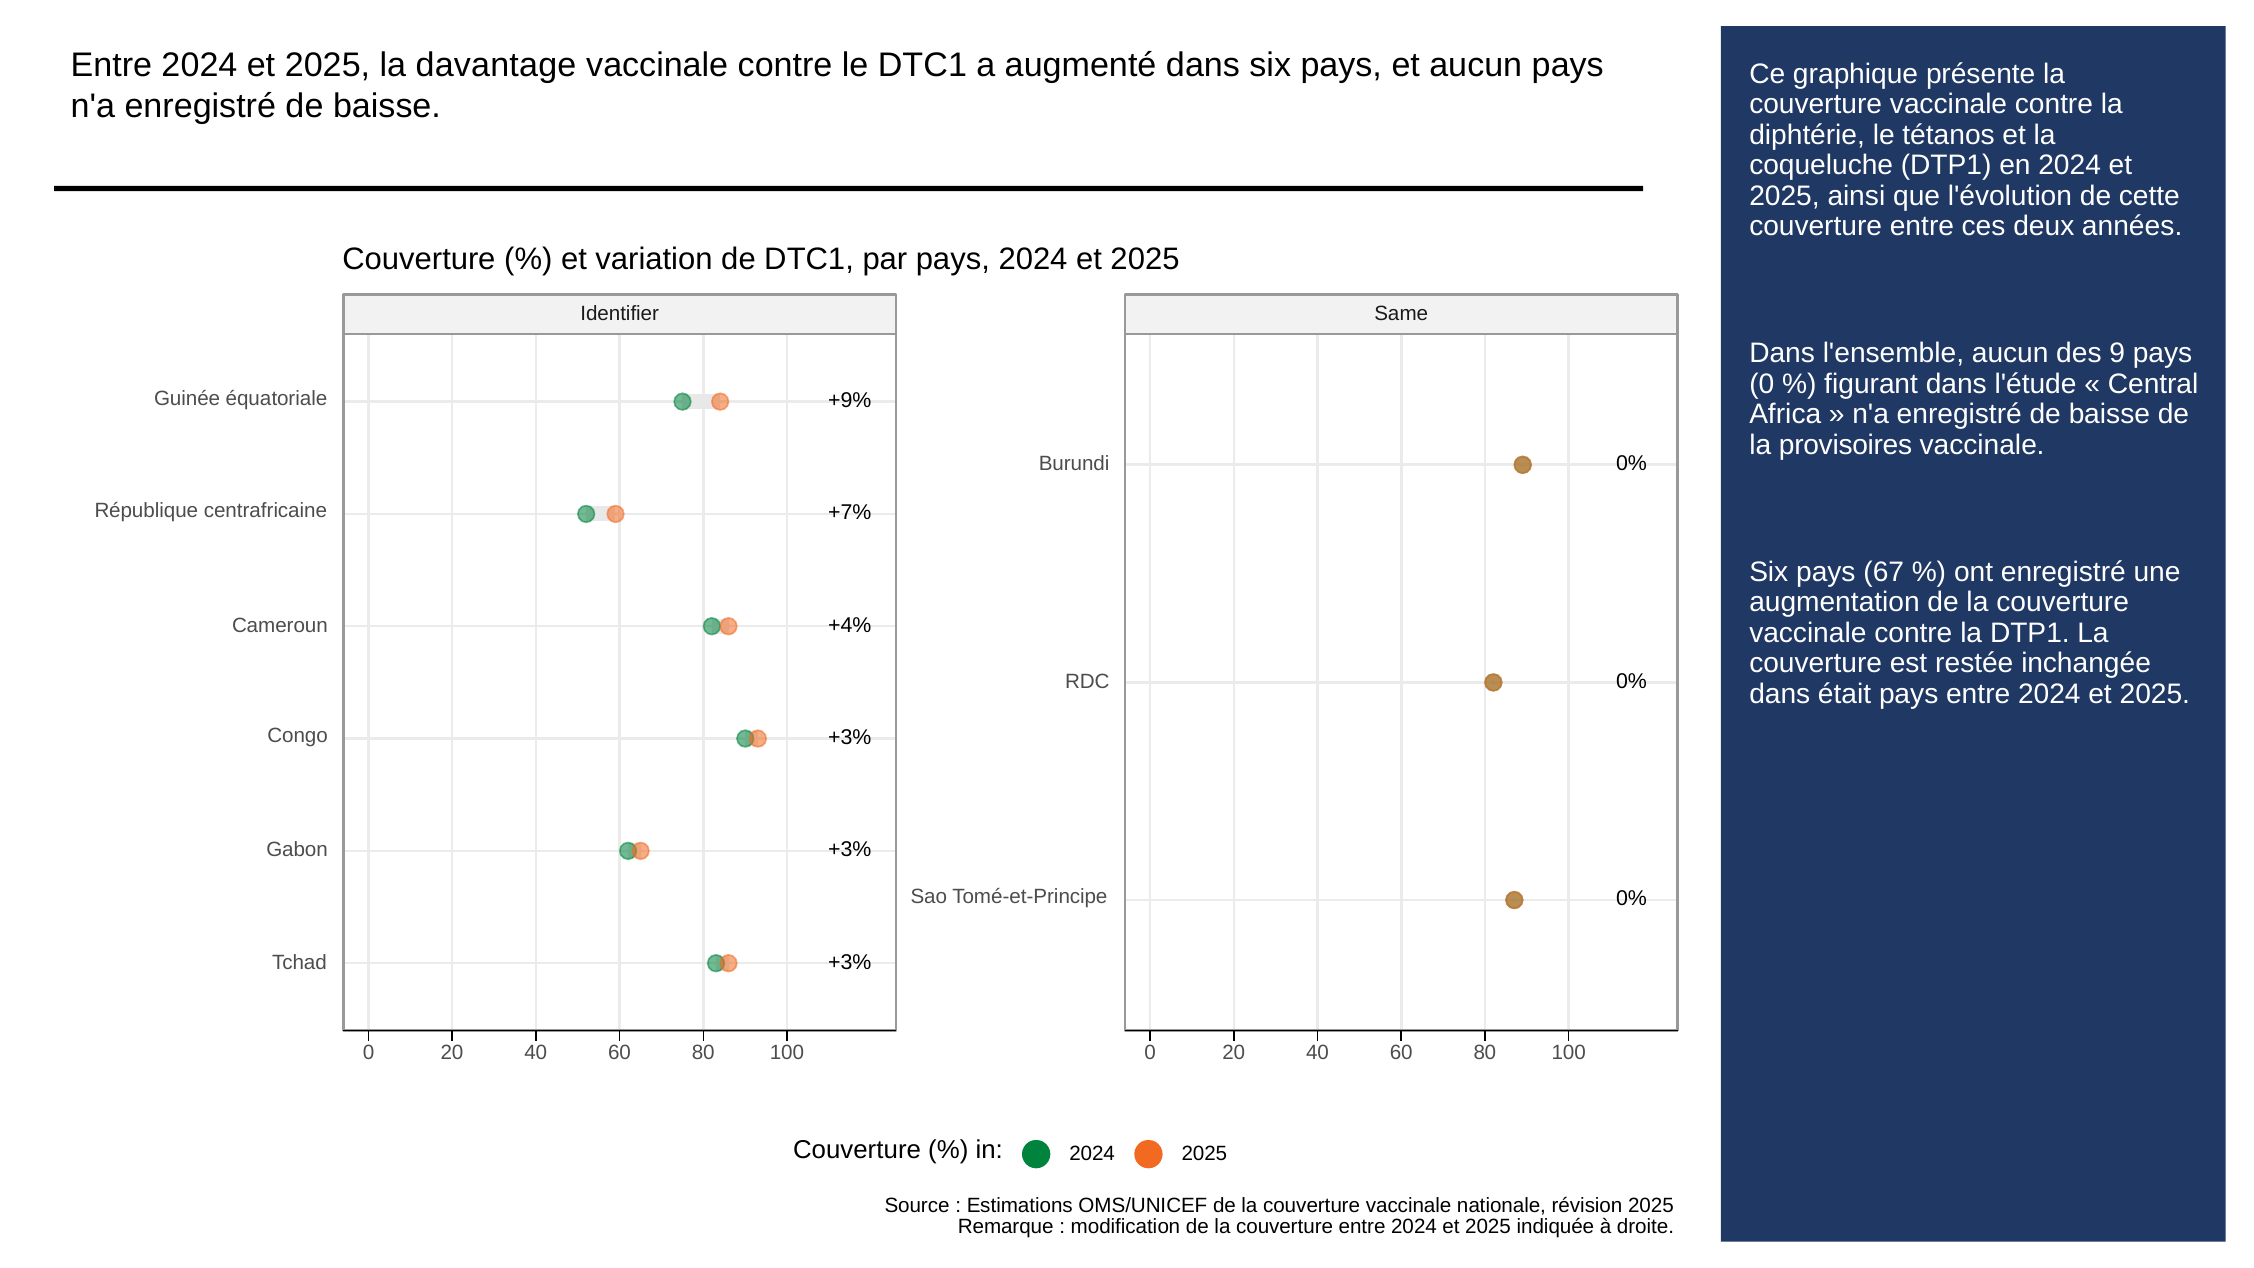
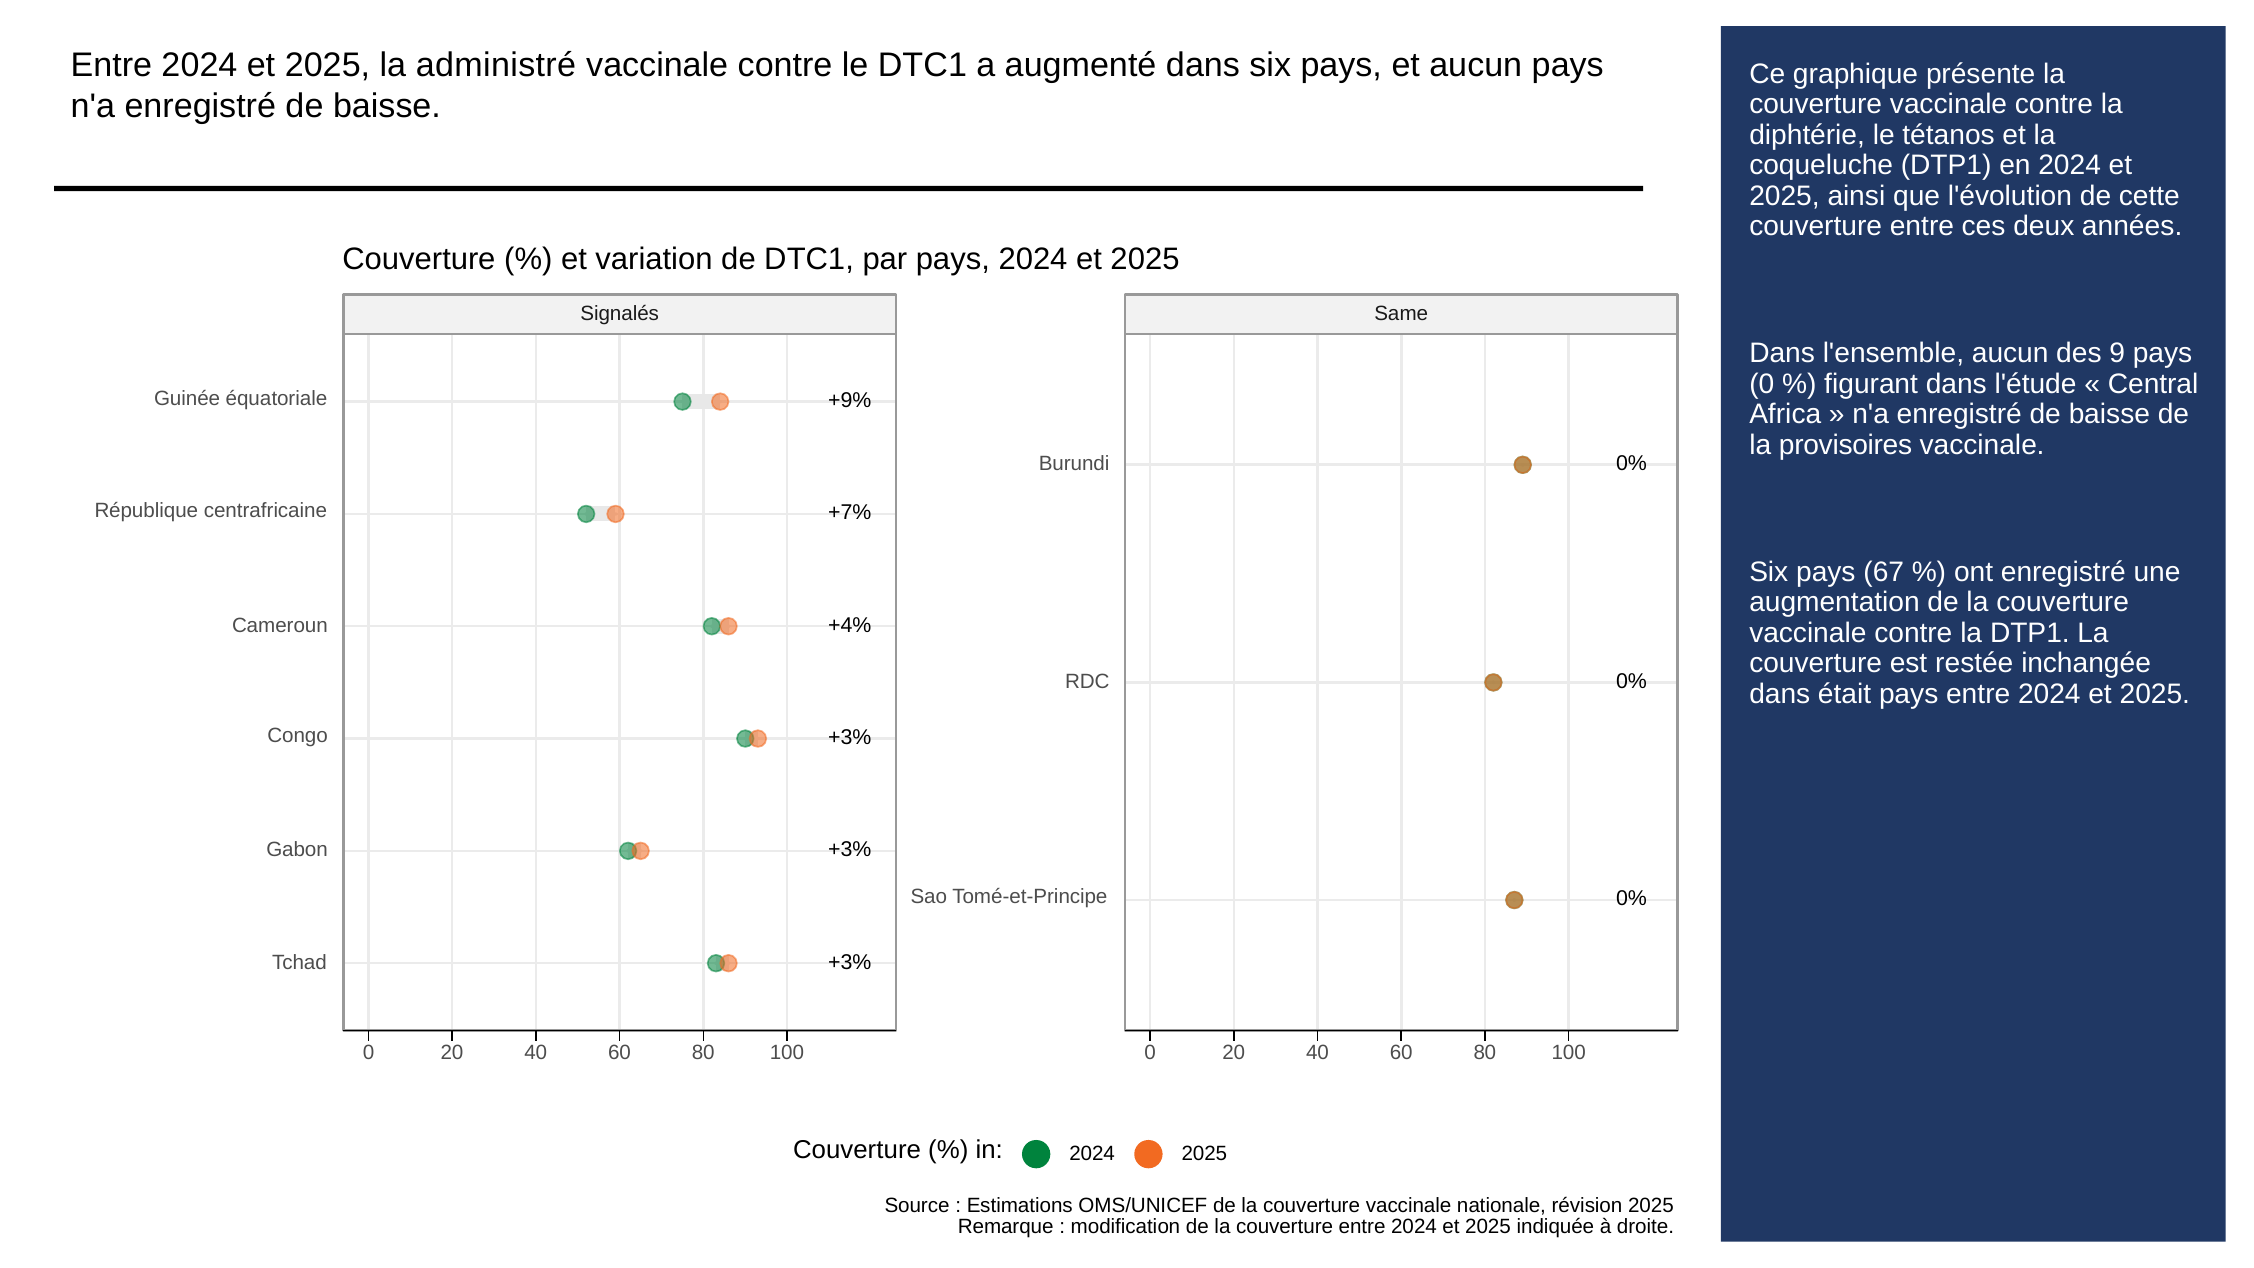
davantage: davantage -> administré (496, 65)
Identifier: Identifier -> Signalés (620, 314)
